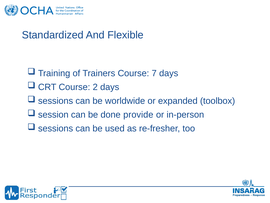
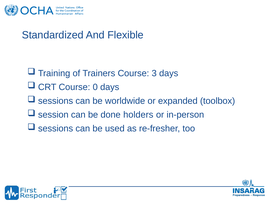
7: 7 -> 3 (154, 73)
2: 2 -> 0 (95, 87)
provide: provide -> holders (138, 114)
